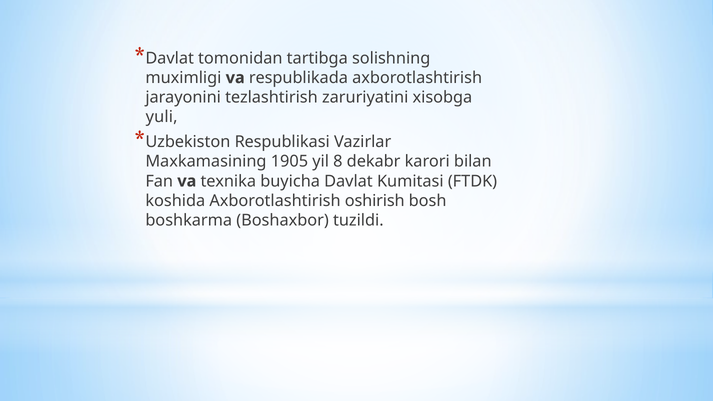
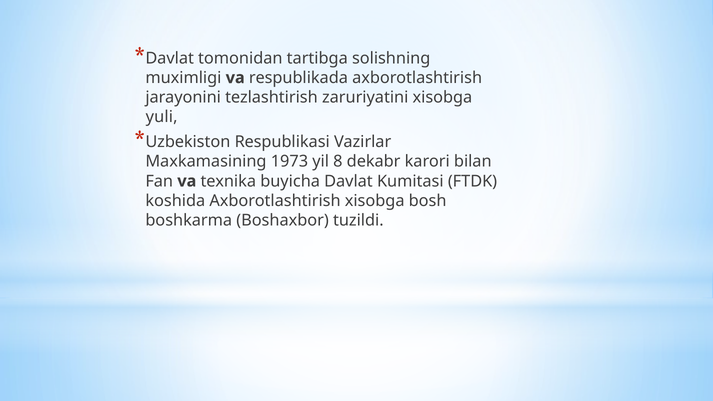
1905: 1905 -> 1973 (289, 162)
Axborotlashtirish oshirish: oshirish -> xisobga (375, 201)
